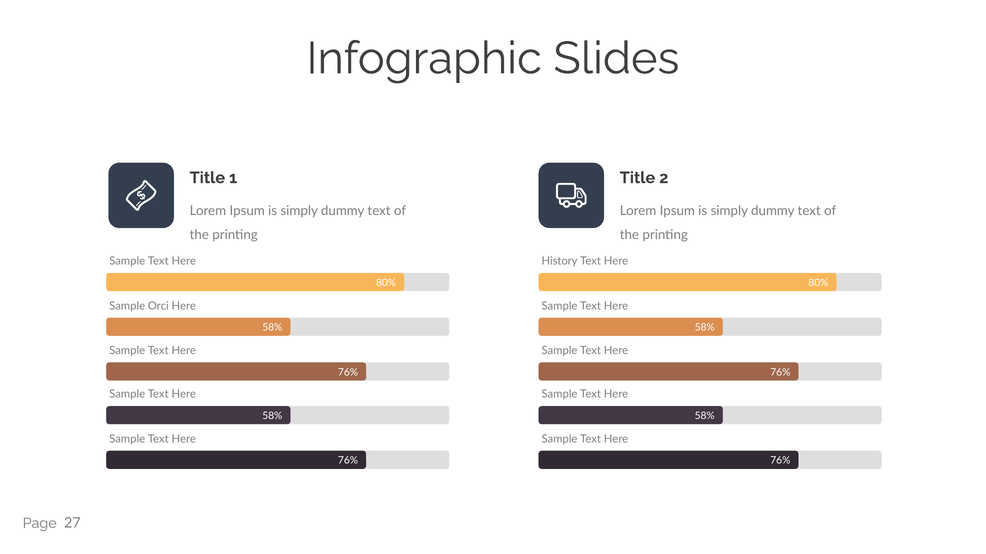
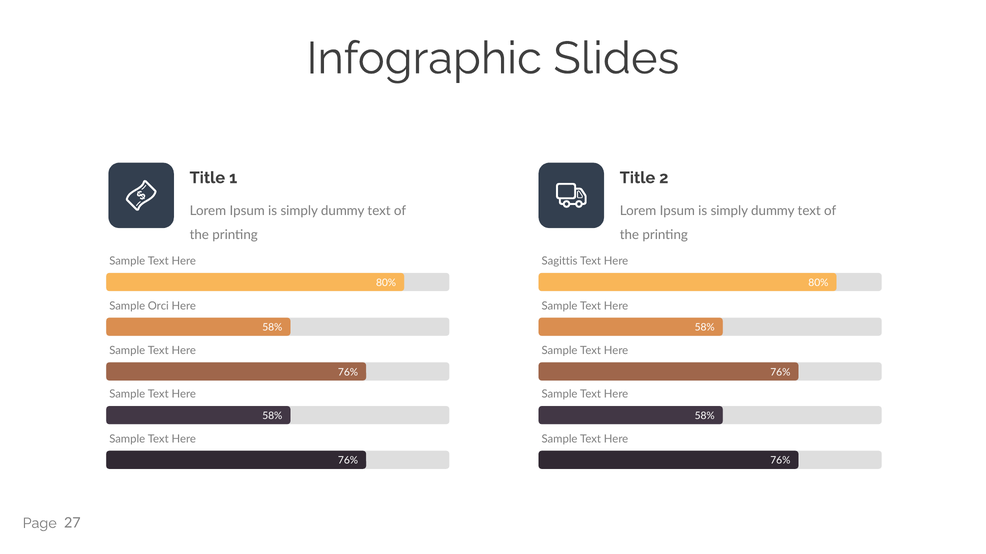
History: History -> Sagittis (560, 261)
